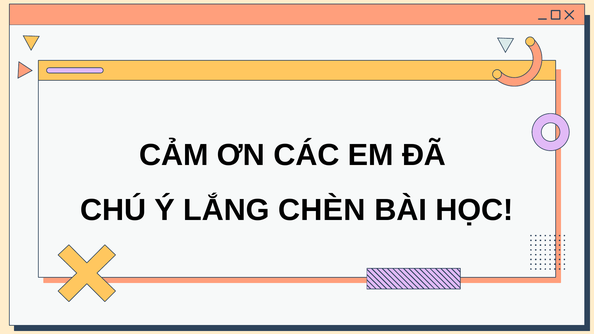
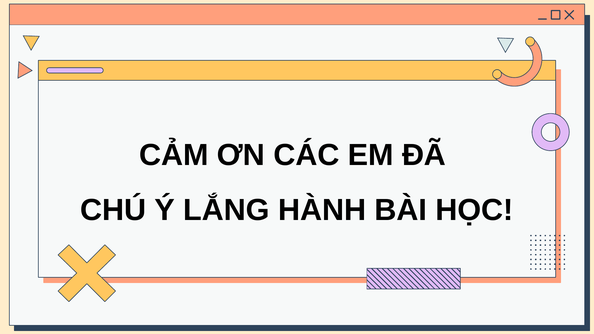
CHÈN: CHÈN -> HÀNH (322, 210)
